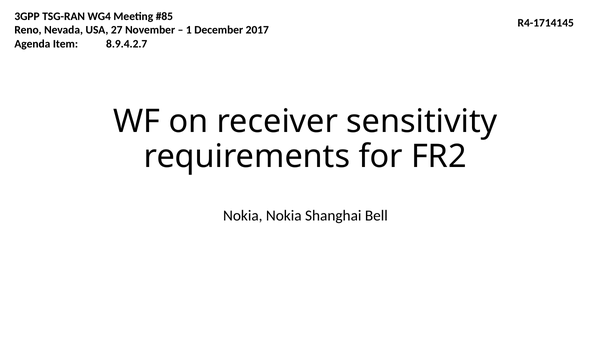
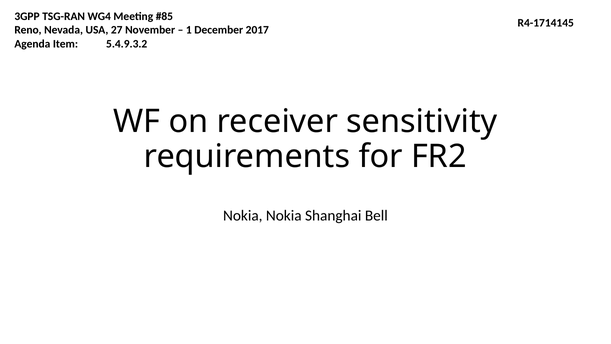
8.9.4.2.7: 8.9.4.2.7 -> 5.4.9.3.2 (127, 44)
